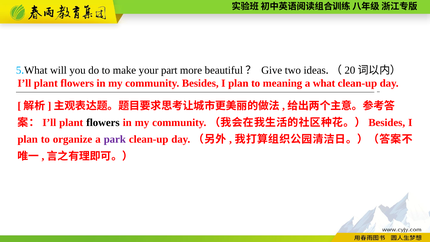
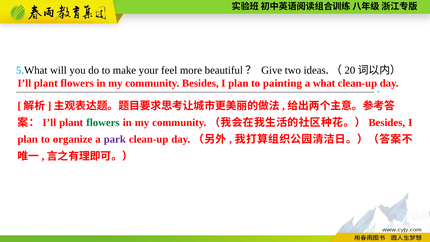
part: part -> feel (169, 70)
meaning: meaning -> painting (282, 83)
flowers colour: black -> green (103, 123)
